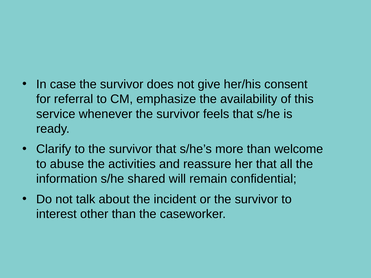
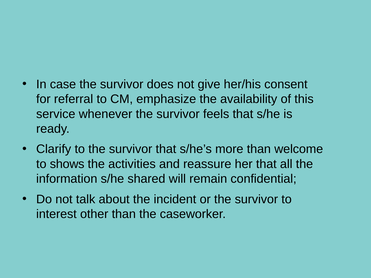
abuse: abuse -> shows (67, 164)
